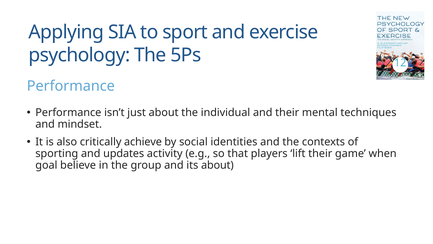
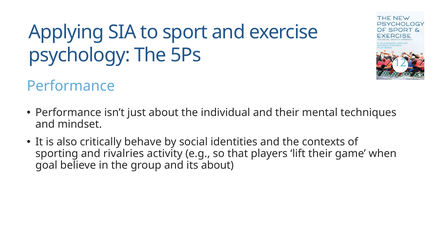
achieve: achieve -> behave (143, 142)
updates: updates -> rivalries (124, 153)
